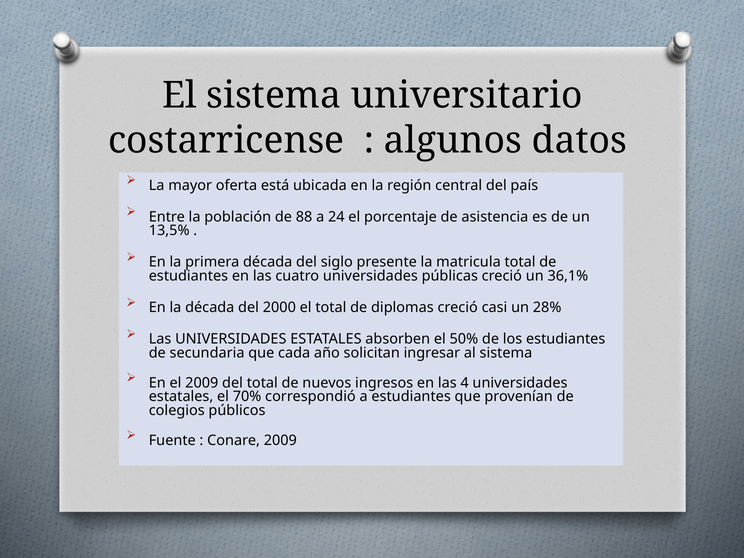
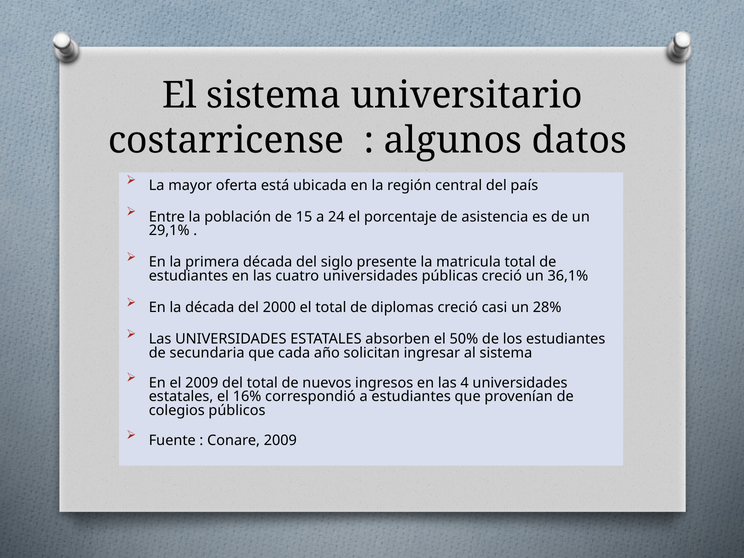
88: 88 -> 15 (304, 217)
13,5%: 13,5% -> 29,1% (169, 231)
70%: 70% -> 16% (247, 397)
